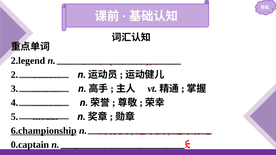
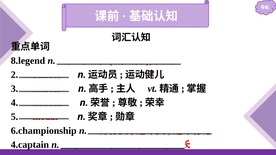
2.legend: 2.legend -> 8.legend (28, 61)
6.championship underline: present -> none (44, 131)
0.captain: 0.captain -> 4.captain (30, 145)
